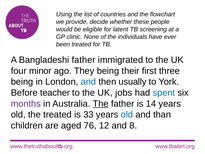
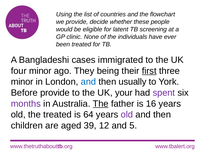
Bangladeshi father: father -> cases (84, 60)
first underline: none -> present (149, 71)
being: being -> minor (22, 82)
Before teacher: teacher -> provide (55, 93)
jobs: jobs -> your (124, 93)
spent colour: blue -> purple (164, 93)
14: 14 -> 16 (151, 104)
33: 33 -> 64 (88, 114)
old colour: blue -> purple (127, 114)
than: than -> then (162, 114)
76: 76 -> 39 (90, 125)
8: 8 -> 5 (133, 125)
